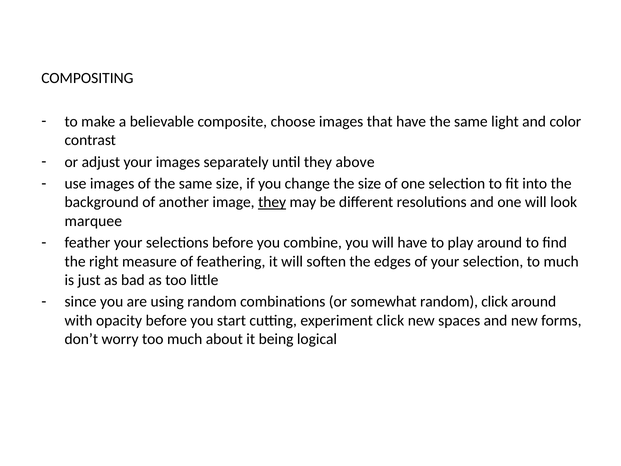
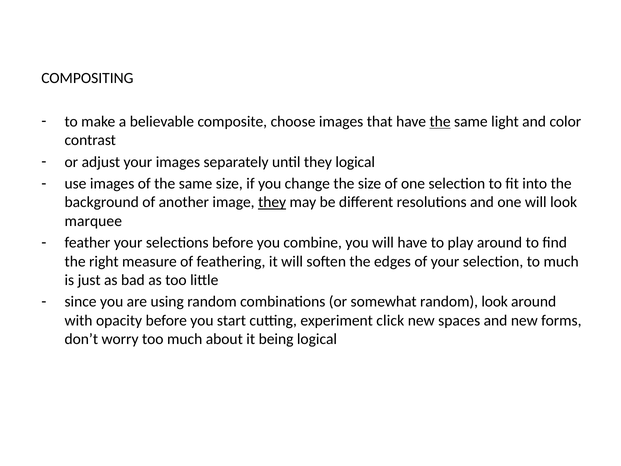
the underline: none -> present (440, 122)
they above: above -> logical (355, 162)
random click: click -> look (495, 302)
